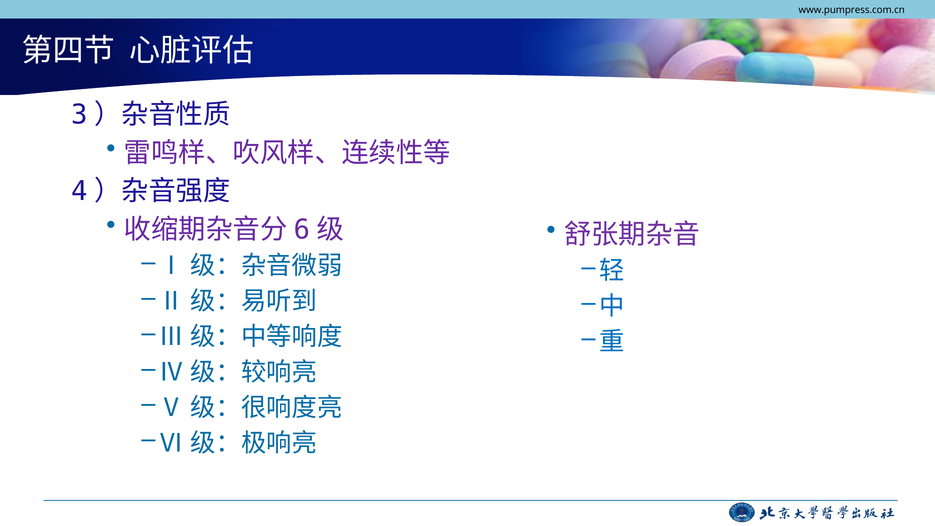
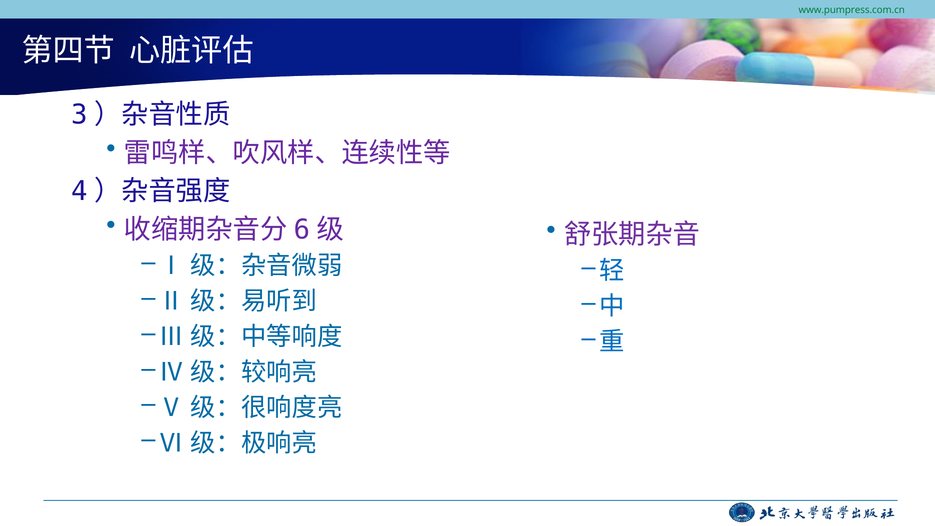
www.pumpress.com.cn colour: black -> green (852, 10)
